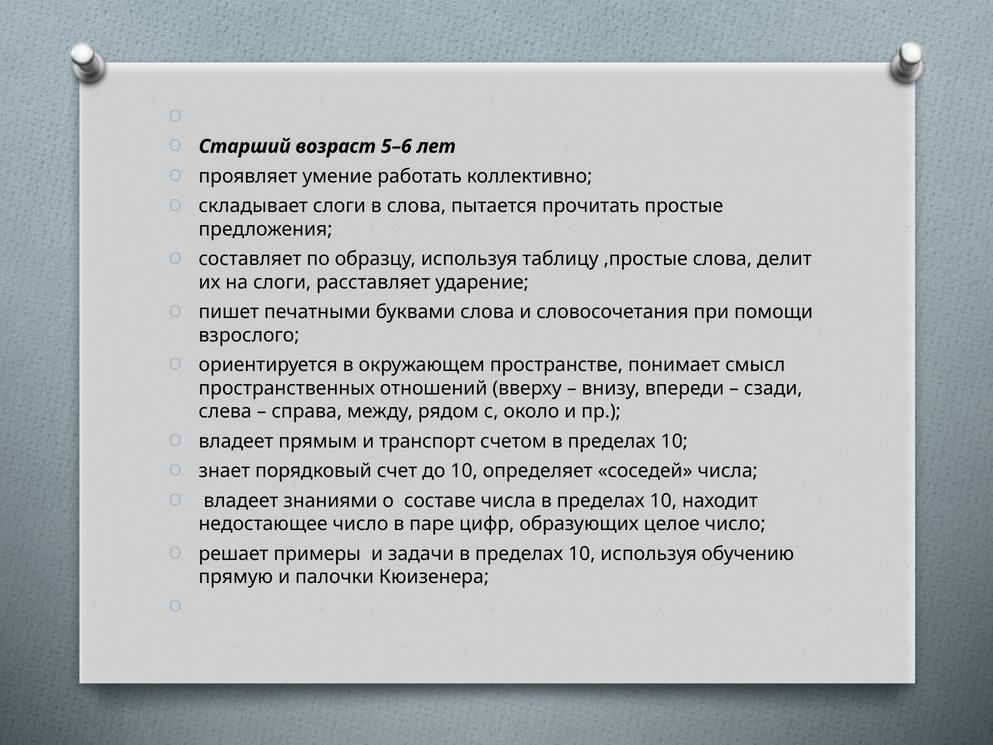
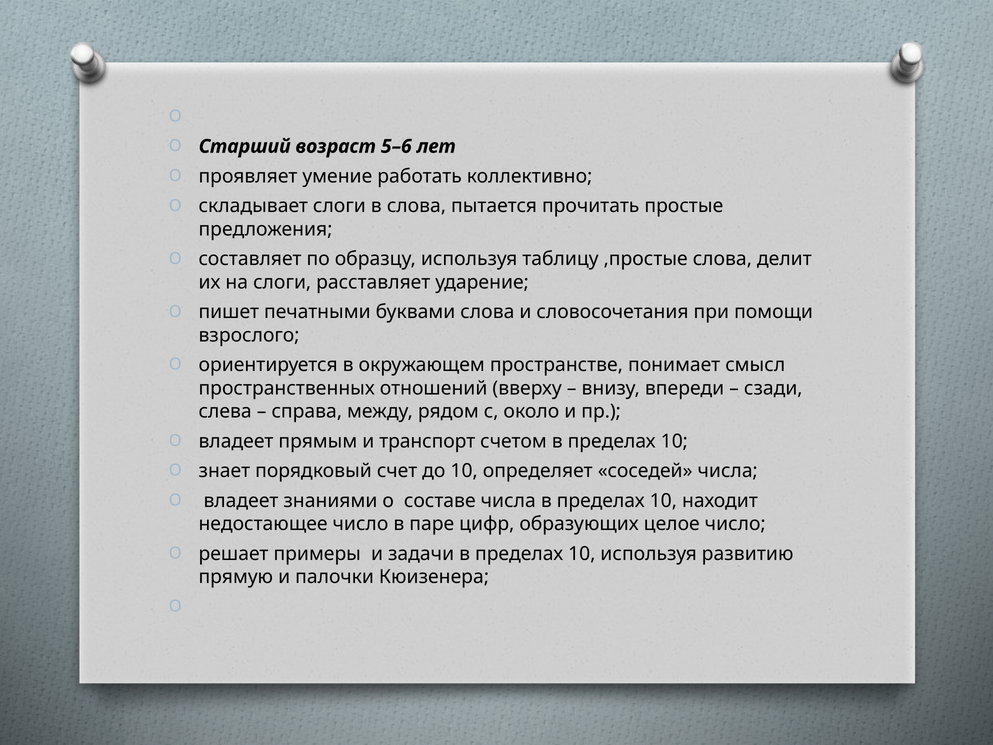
обучению: обучению -> развитию (748, 554)
